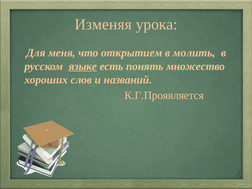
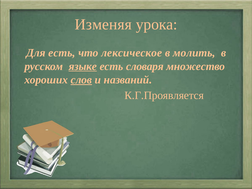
Для меня: меня -> есть (62, 53)
открытием: открытием -> лексическое (132, 53)
понять: понять -> словаря (145, 66)
слов underline: none -> present (81, 80)
